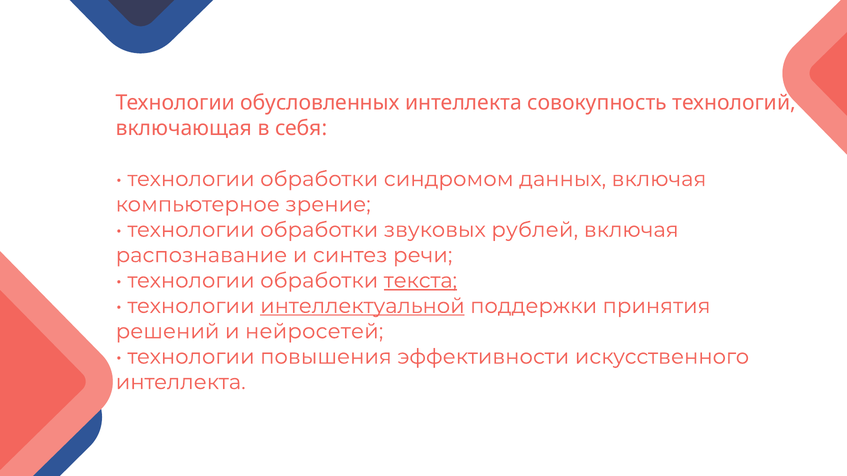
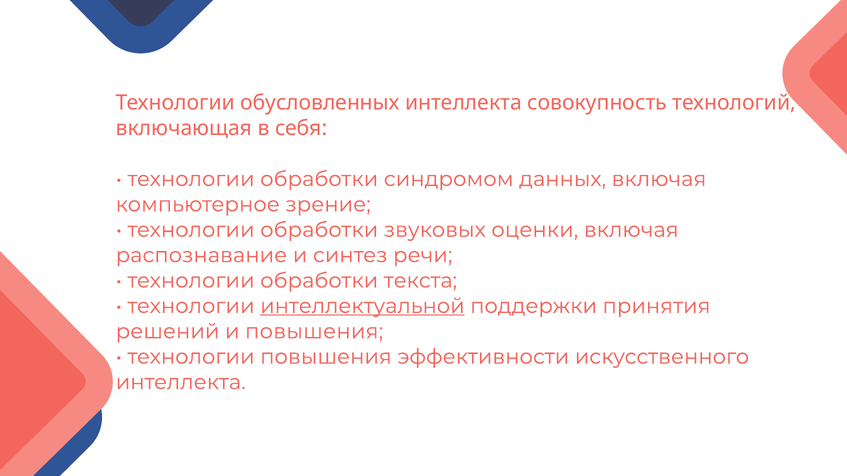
рублей: рублей -> оценки (535, 230)
текста underline: present -> none (420, 281)
и нейросетей: нейросетей -> повышения (314, 332)
